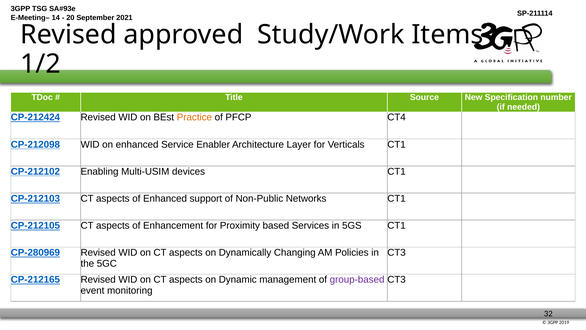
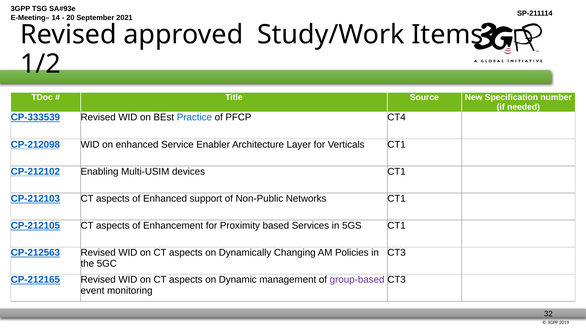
CP-212424: CP-212424 -> CP-333539 (35, 117)
Practice colour: orange -> blue (194, 117)
CP-280969: CP-280969 -> CP-212563 (35, 252)
